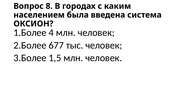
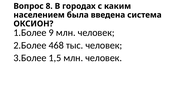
4: 4 -> 9 (51, 32)
677: 677 -> 468 (56, 45)
